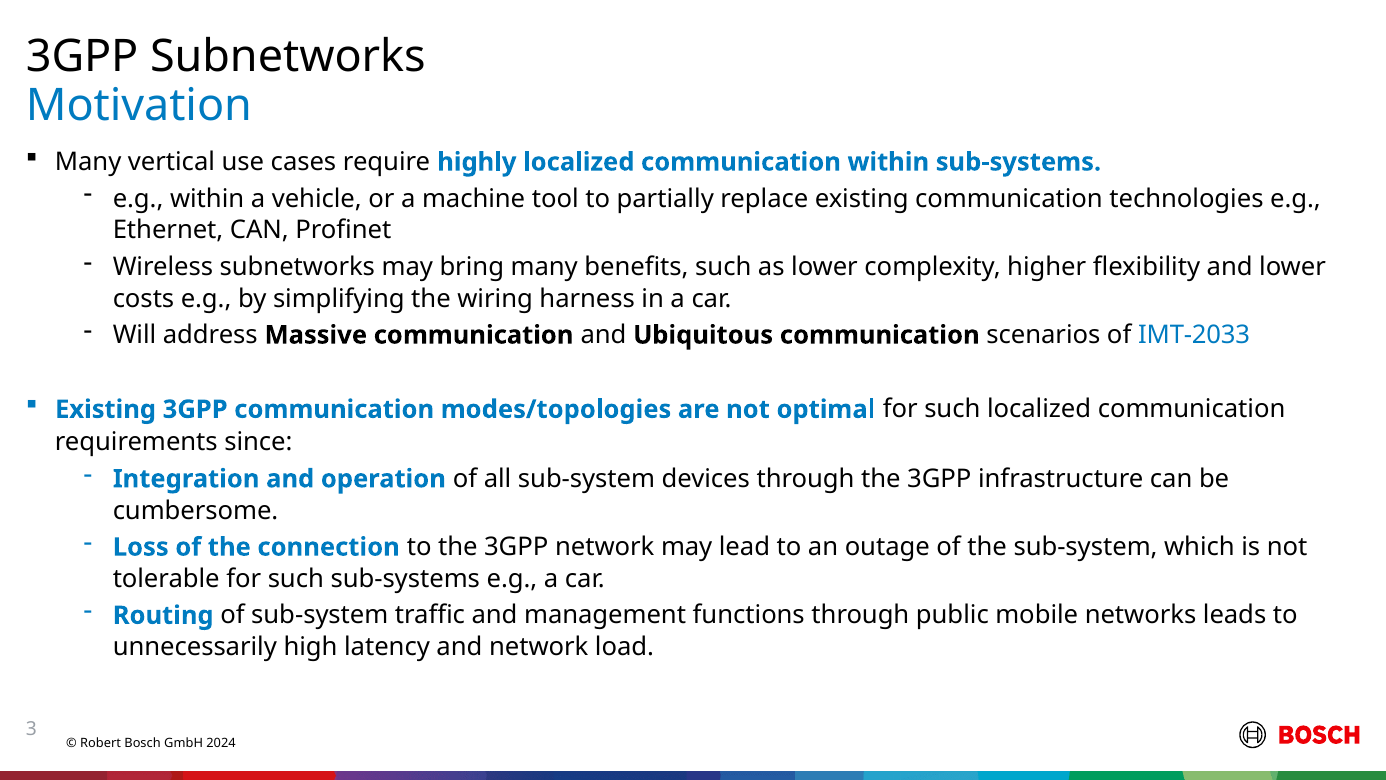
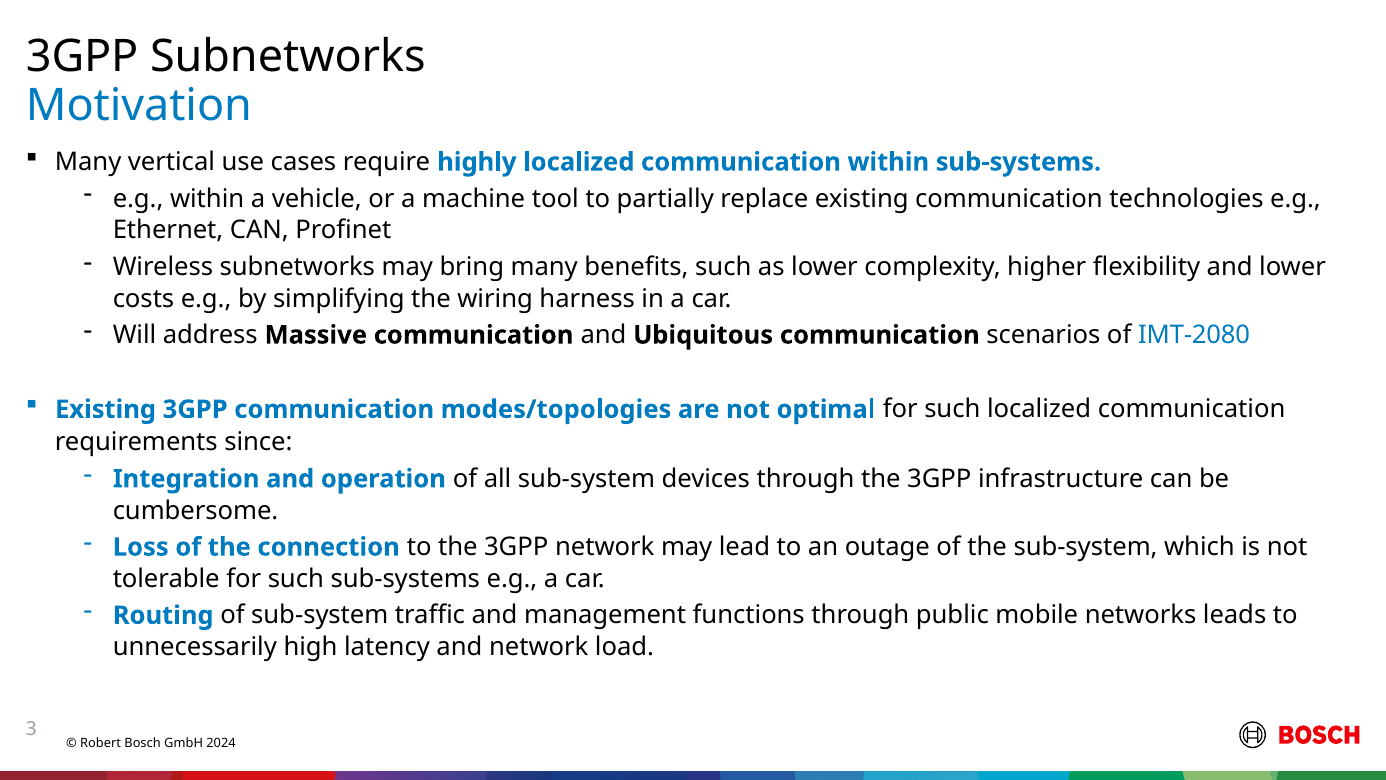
IMT-2033: IMT-2033 -> IMT-2080 (1194, 335)
